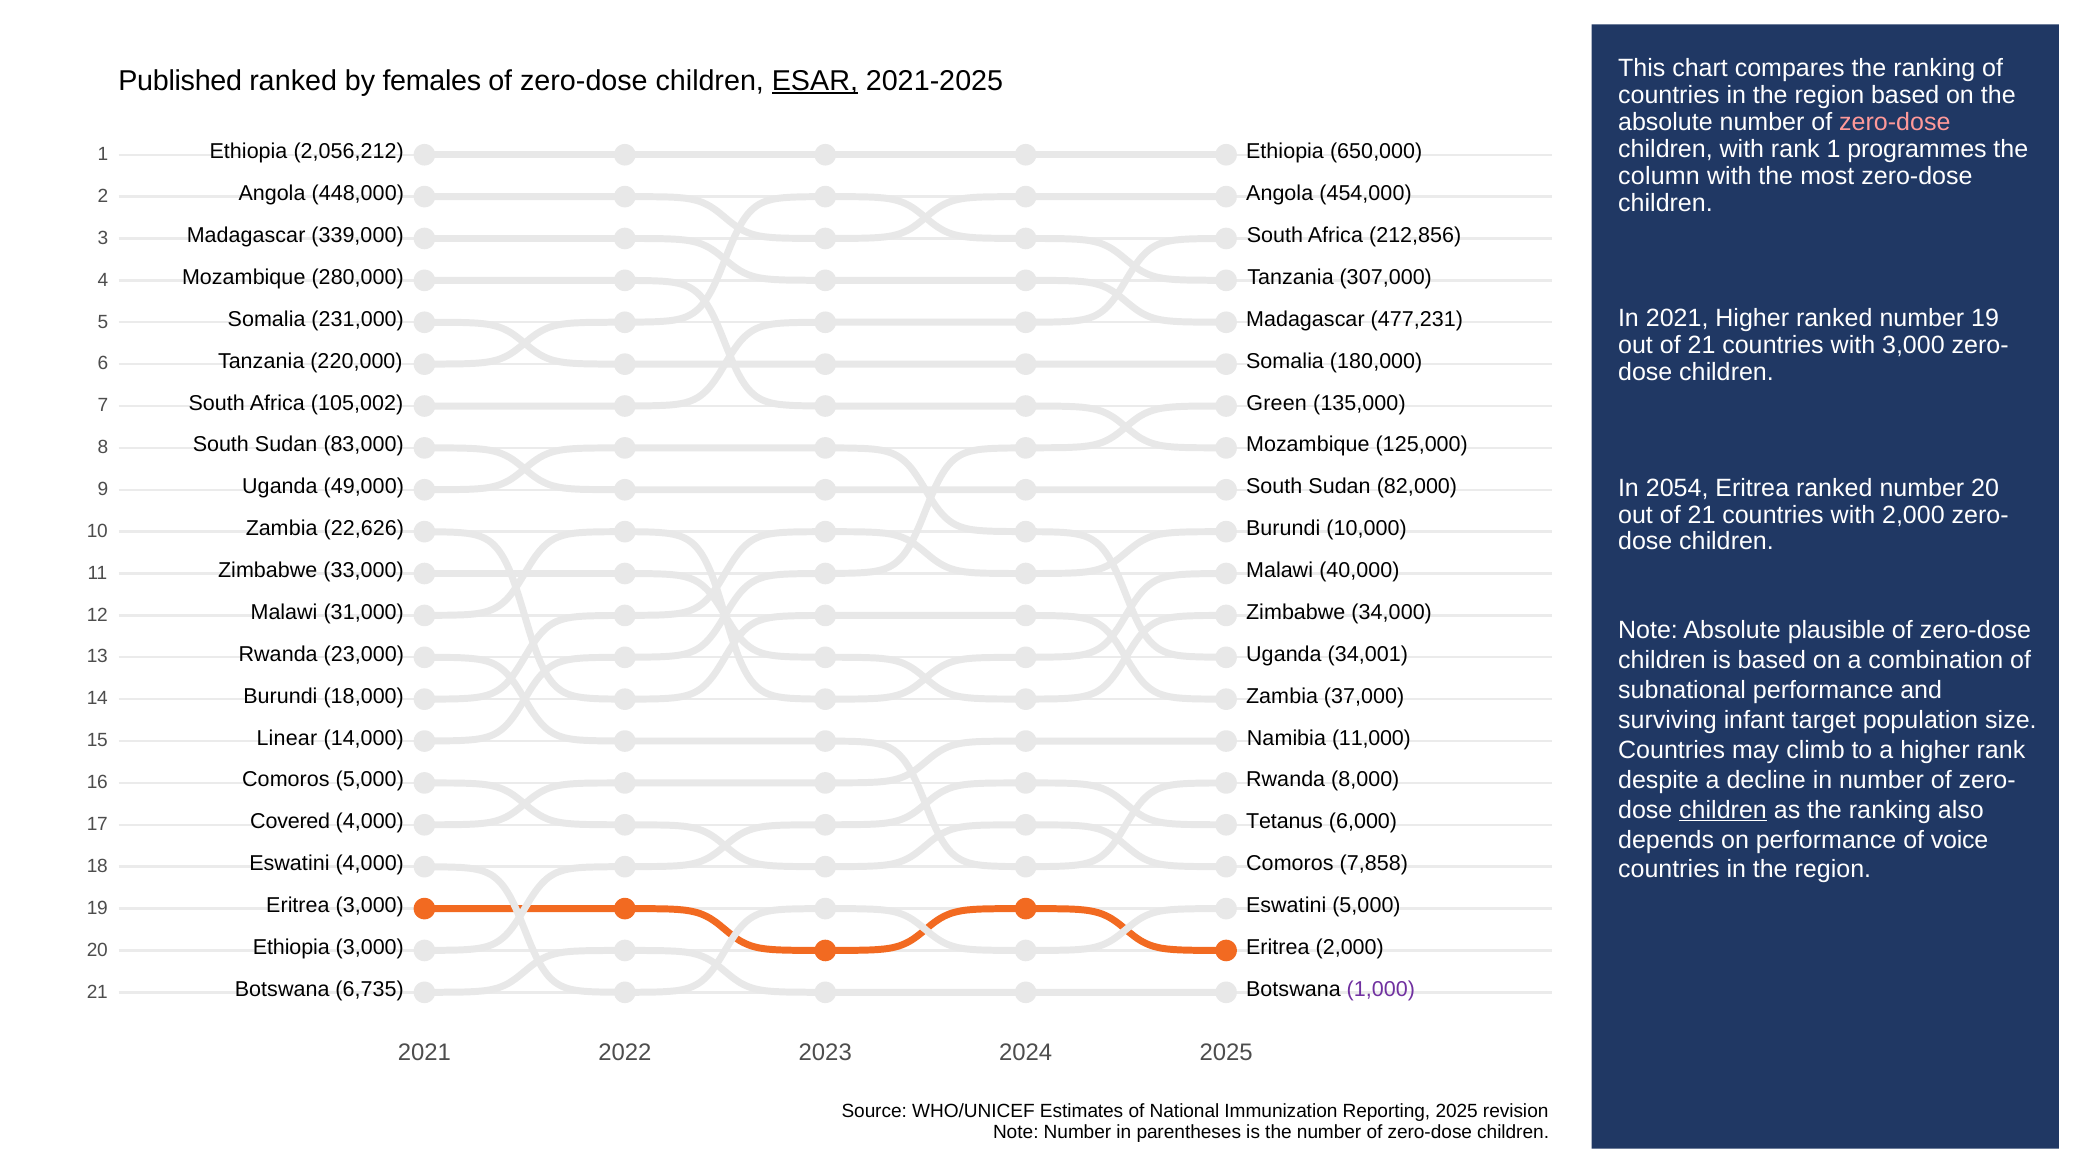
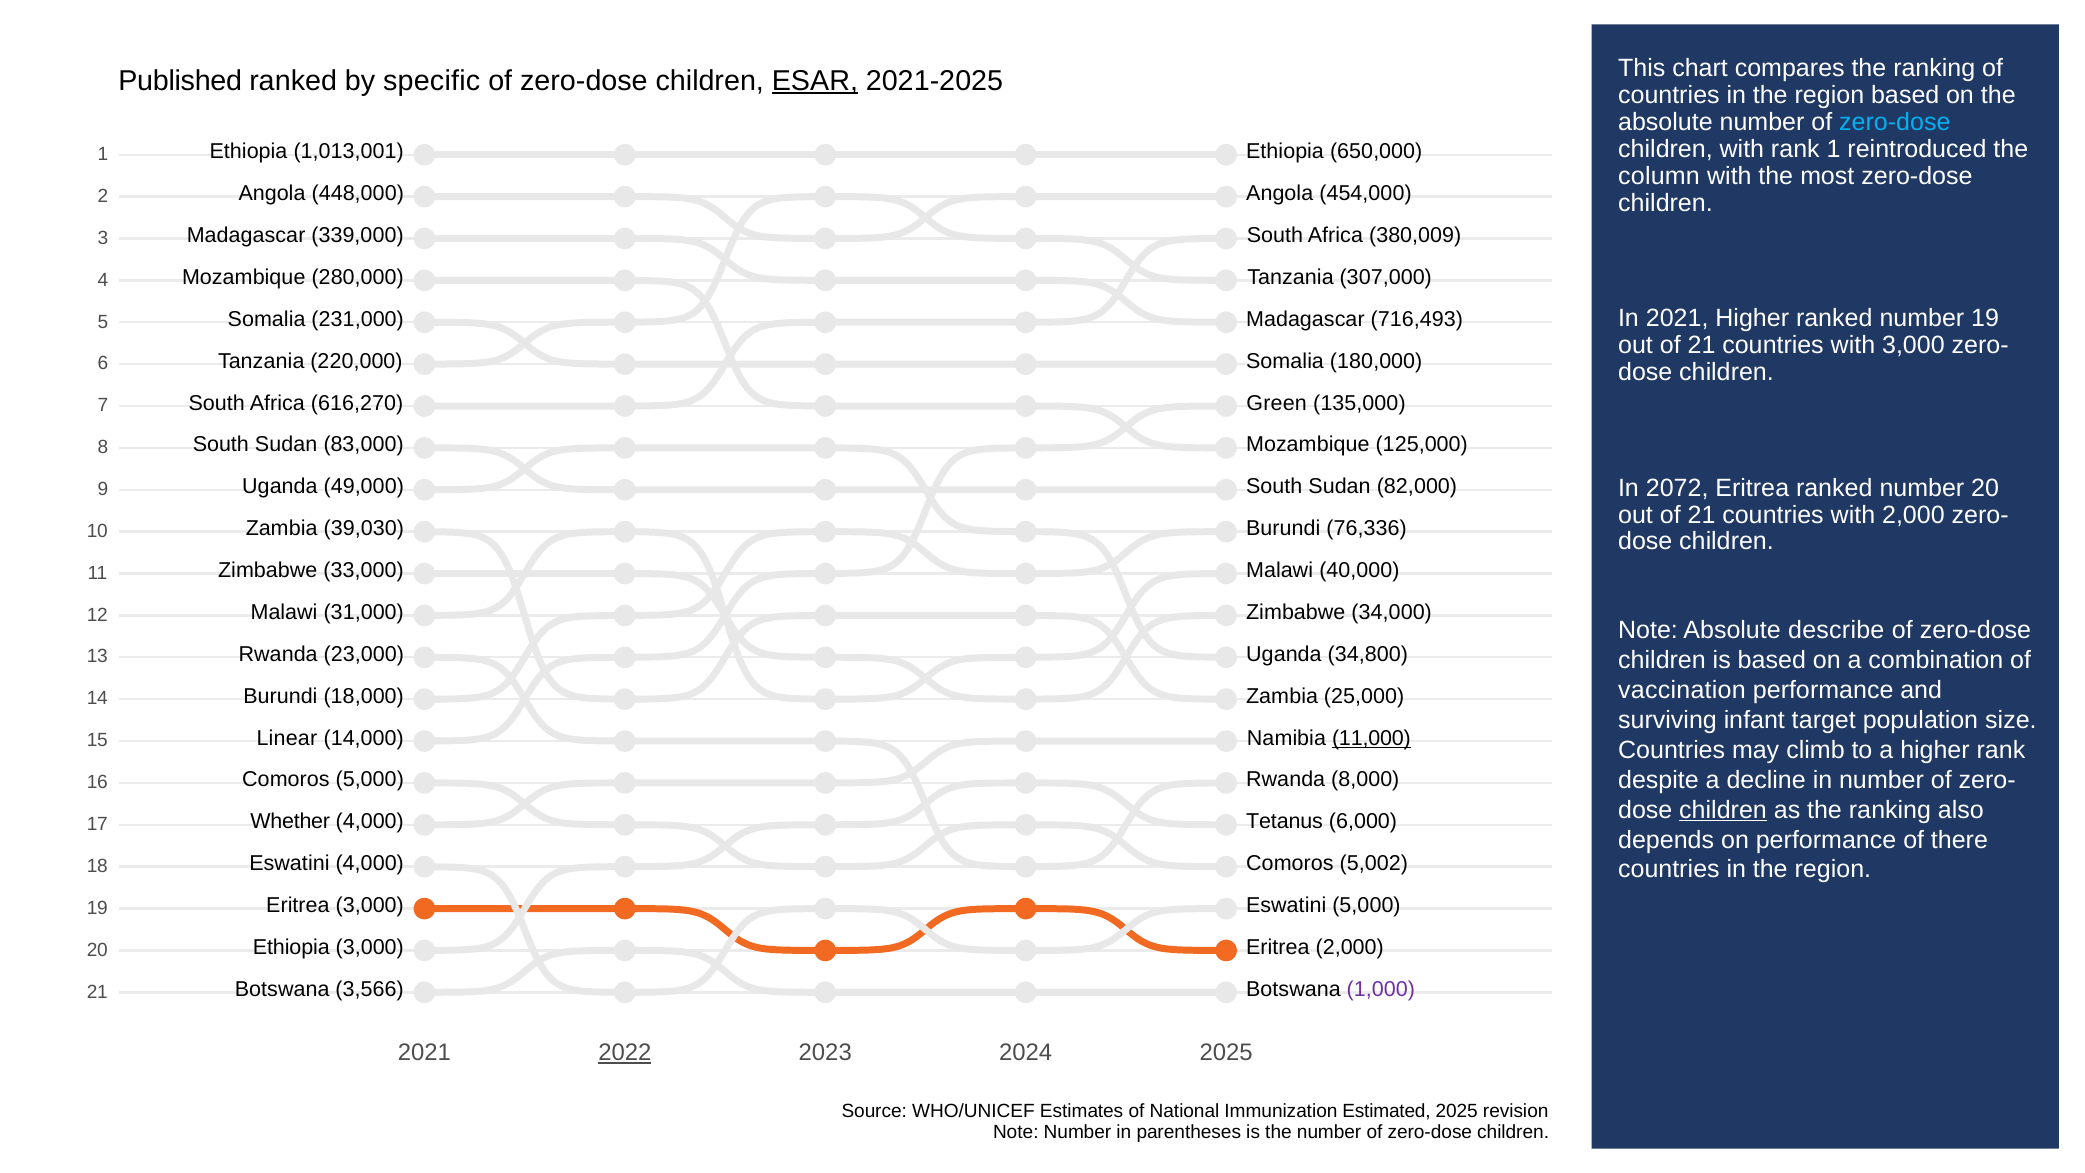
females: females -> specific (432, 81)
zero-dose colour: pink -> light blue (1895, 122)
programmes: programmes -> reintroduced (1917, 149)
2,056,212: 2,056,212 -> 1,013,001 (349, 152)
212,856: 212,856 -> 380,009 (1415, 235)
477,231: 477,231 -> 716,493 (1417, 319)
105,002: 105,002 -> 616,270 (357, 403)
2054: 2054 -> 2072 (1677, 488)
22,626: 22,626 -> 39,030 (364, 529)
10,000: 10,000 -> 76,336 (1367, 529)
plausible: plausible -> describe (1836, 630)
34,001: 34,001 -> 34,800 (1368, 654)
subnational: subnational -> vaccination (1682, 690)
37,000: 37,000 -> 25,000 (1364, 696)
11,000 underline: none -> present (1371, 738)
Covered: Covered -> Whether (290, 822)
voice: voice -> there (1959, 840)
7,858: 7,858 -> 5,002 (1374, 864)
6,735: 6,735 -> 3,566 (370, 989)
2022 underline: none -> present (625, 1052)
Reporting: Reporting -> Estimated (1386, 1111)
